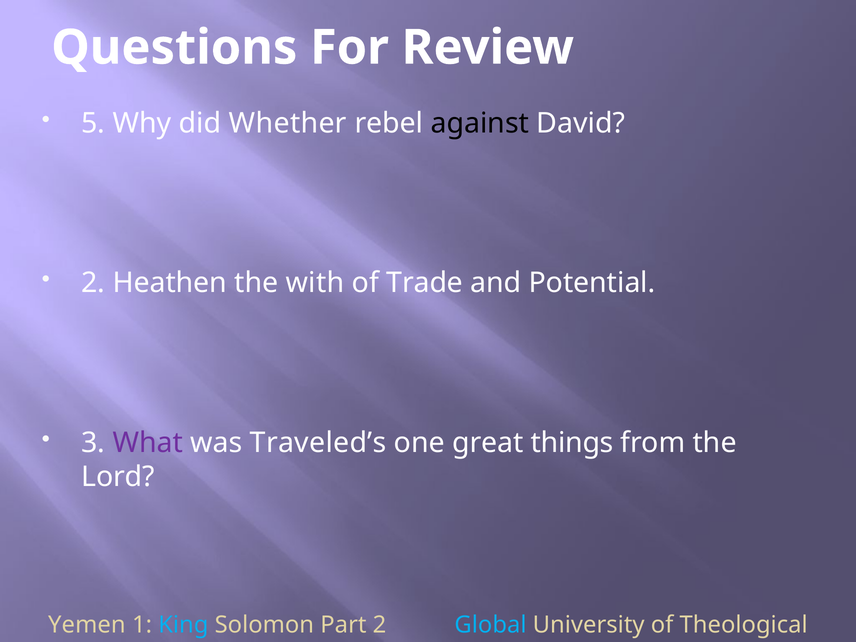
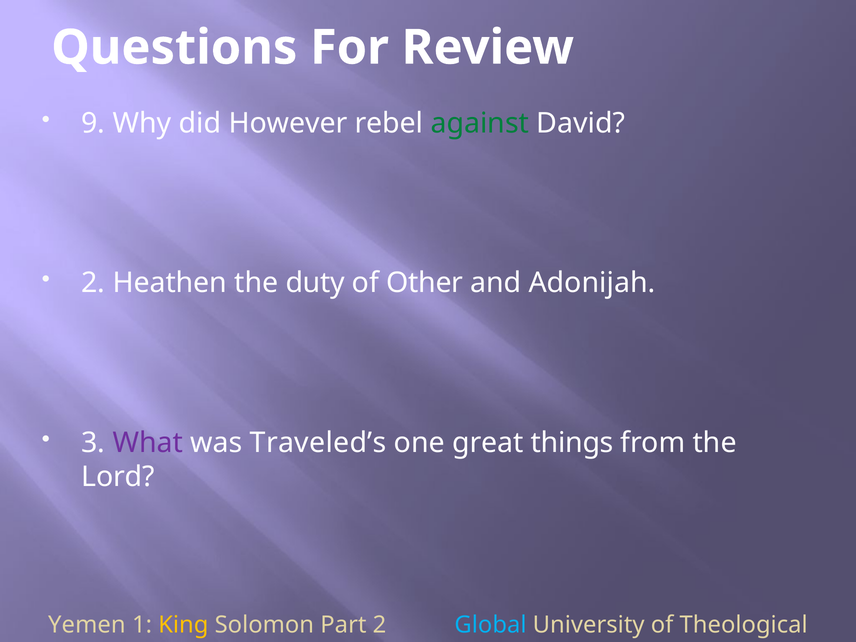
5: 5 -> 9 (93, 123)
Whether: Whether -> However (288, 123)
against colour: black -> green (480, 123)
with: with -> duty (315, 283)
Trade: Trade -> Other (425, 283)
Potential: Potential -> Adonijah (592, 283)
King colour: light blue -> yellow (183, 625)
